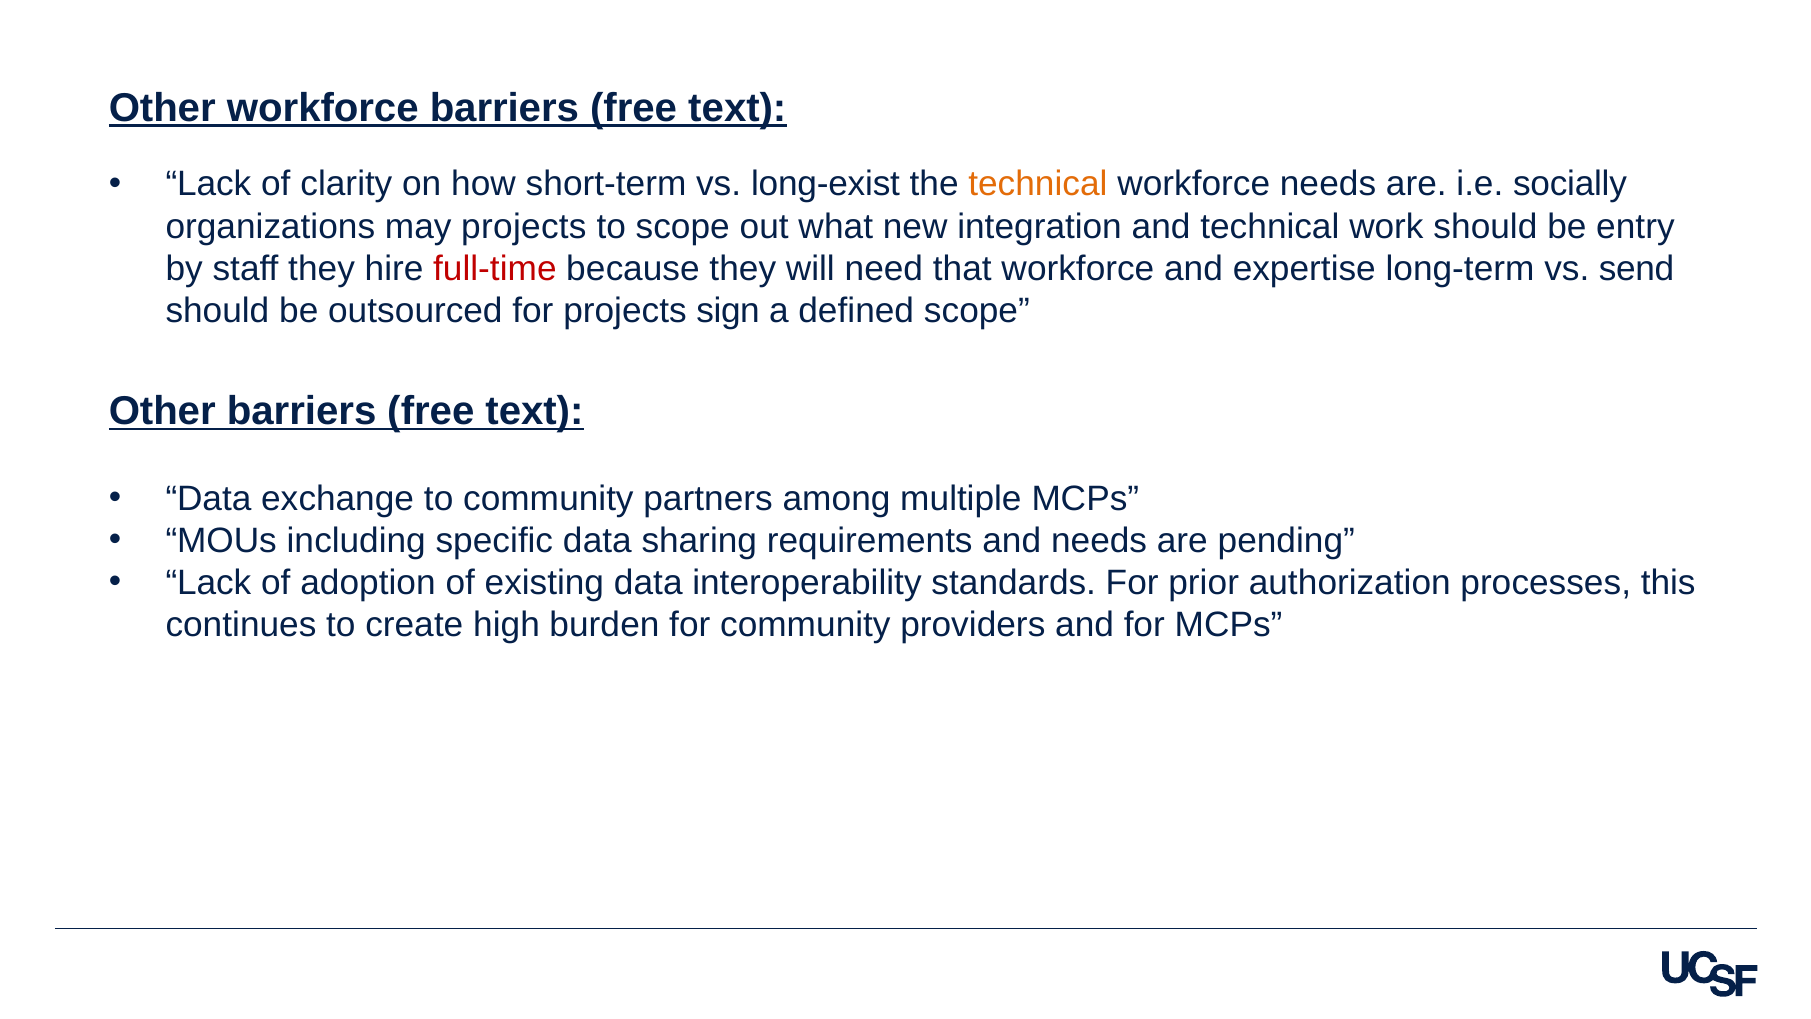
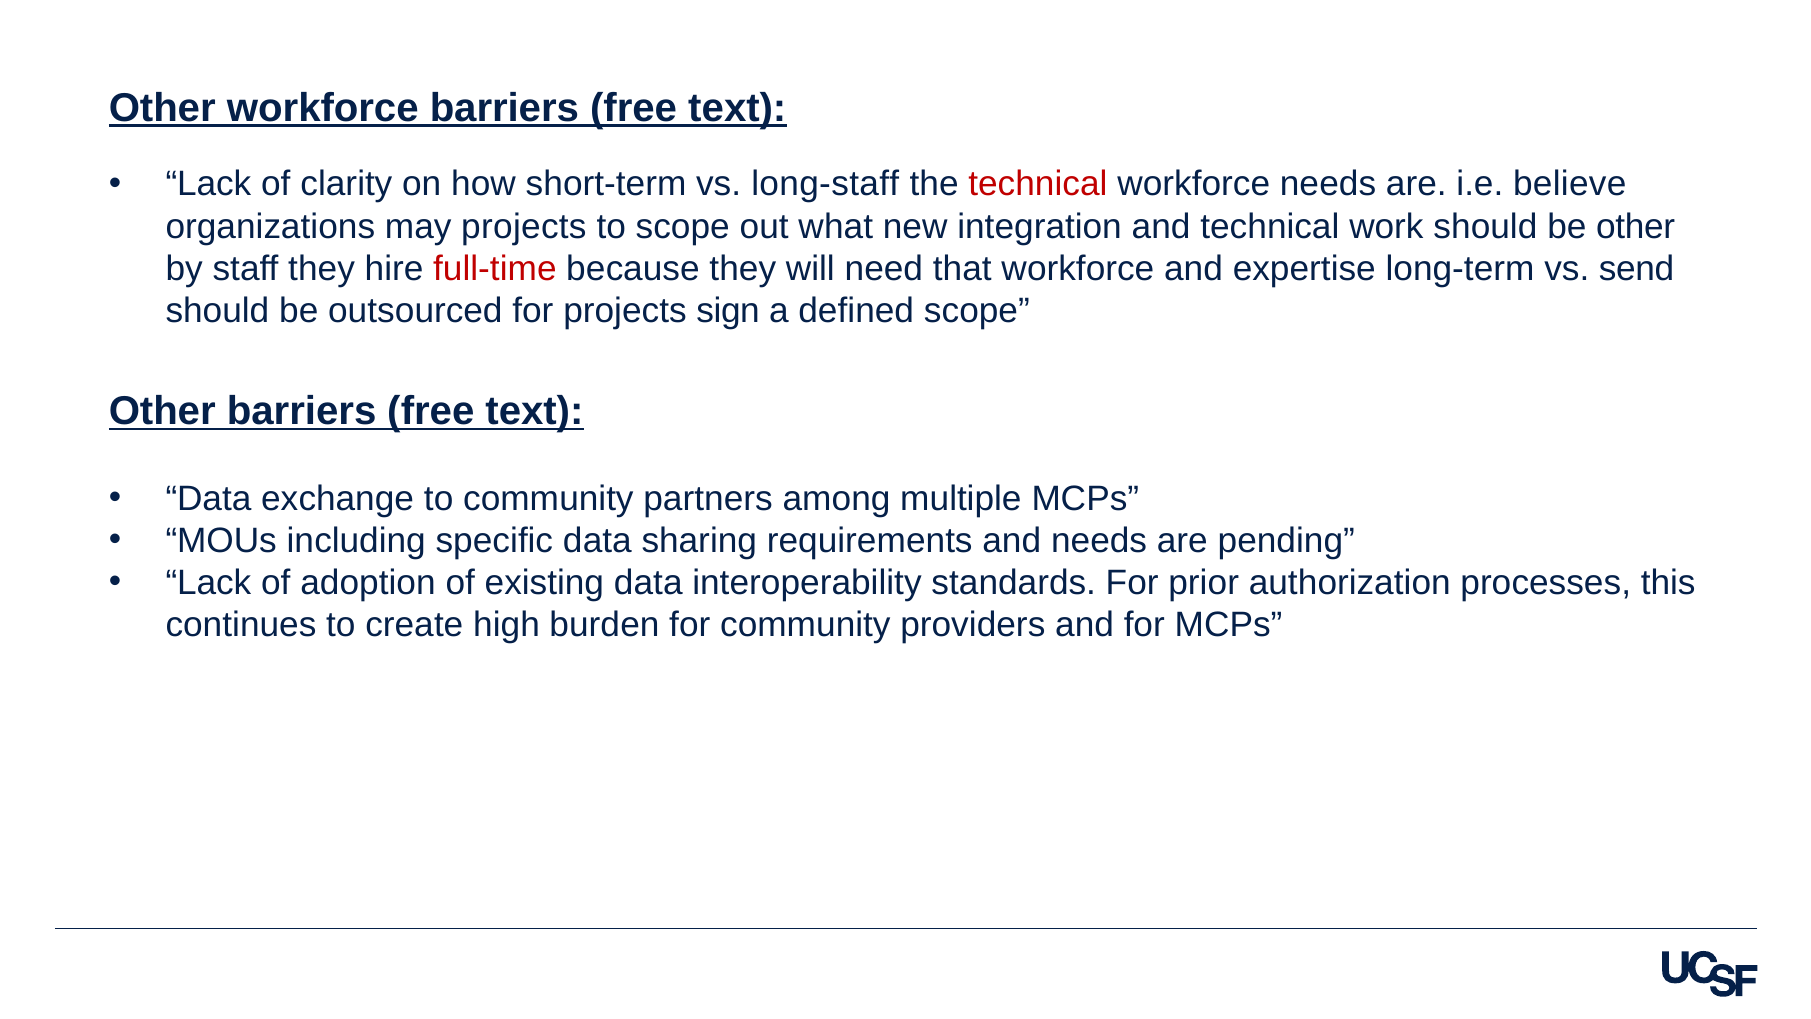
long-exist: long-exist -> long-staff (825, 184)
technical colour: orange -> red (1038, 184)
socially: socially -> believe (1570, 184)
be entry: entry -> other (1636, 227)
